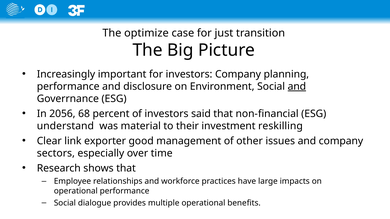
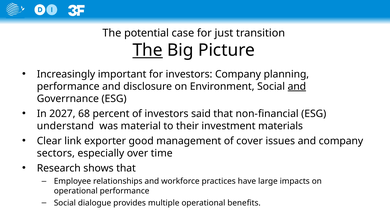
optimize: optimize -> potential (147, 33)
The underline: none -> present (148, 50)
2056: 2056 -> 2027 (62, 114)
reskilling: reskilling -> materials (281, 126)
other: other -> cover (250, 141)
